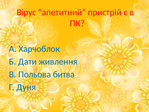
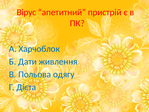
битва: битва -> одягу (64, 74)
Дуня: Дуня -> Дієта (26, 87)
